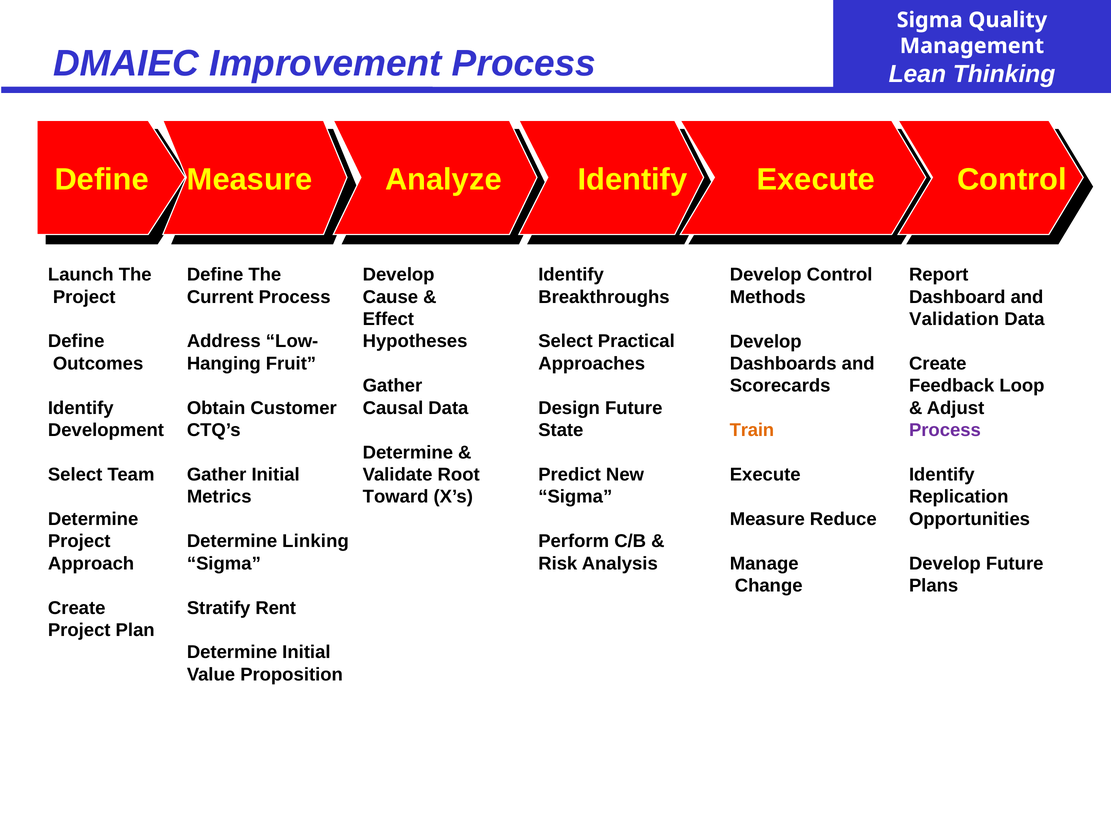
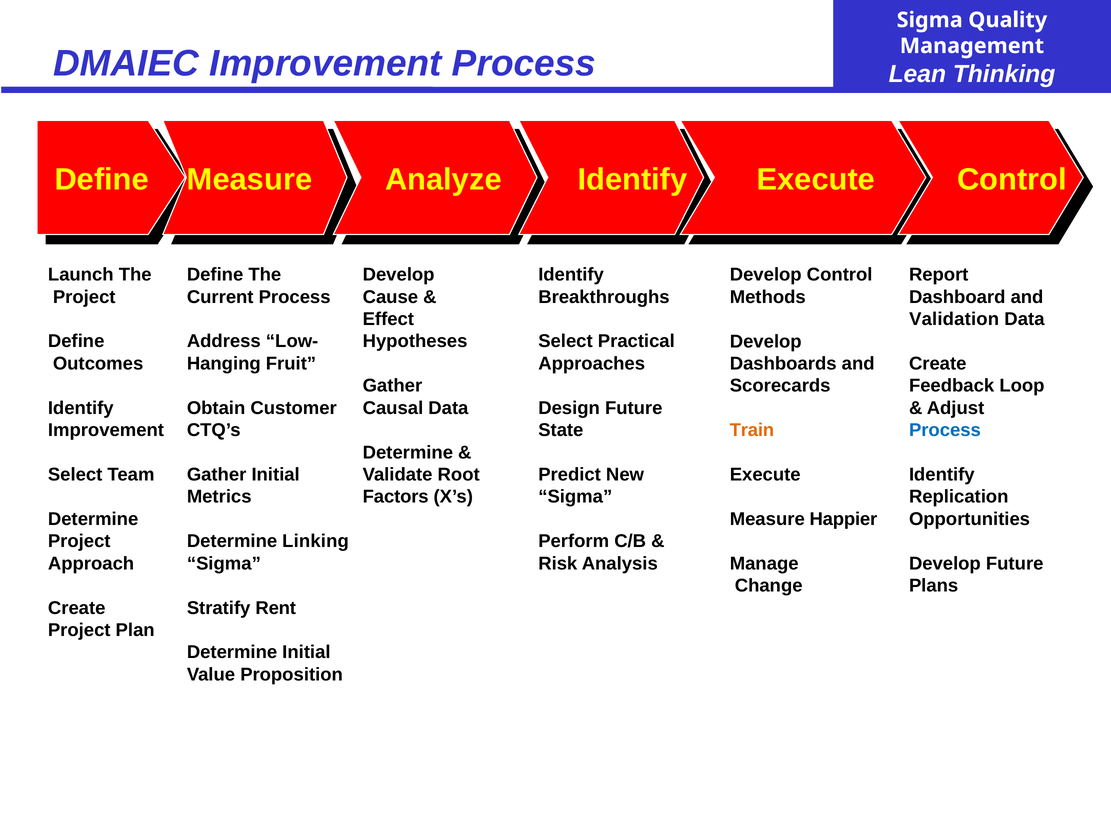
Development: Development -> Improvement (106, 430)
Process colour: purple -> blue (945, 430)
Toward: Toward -> Factors (396, 497)
Reduce: Reduce -> Happier (843, 519)
